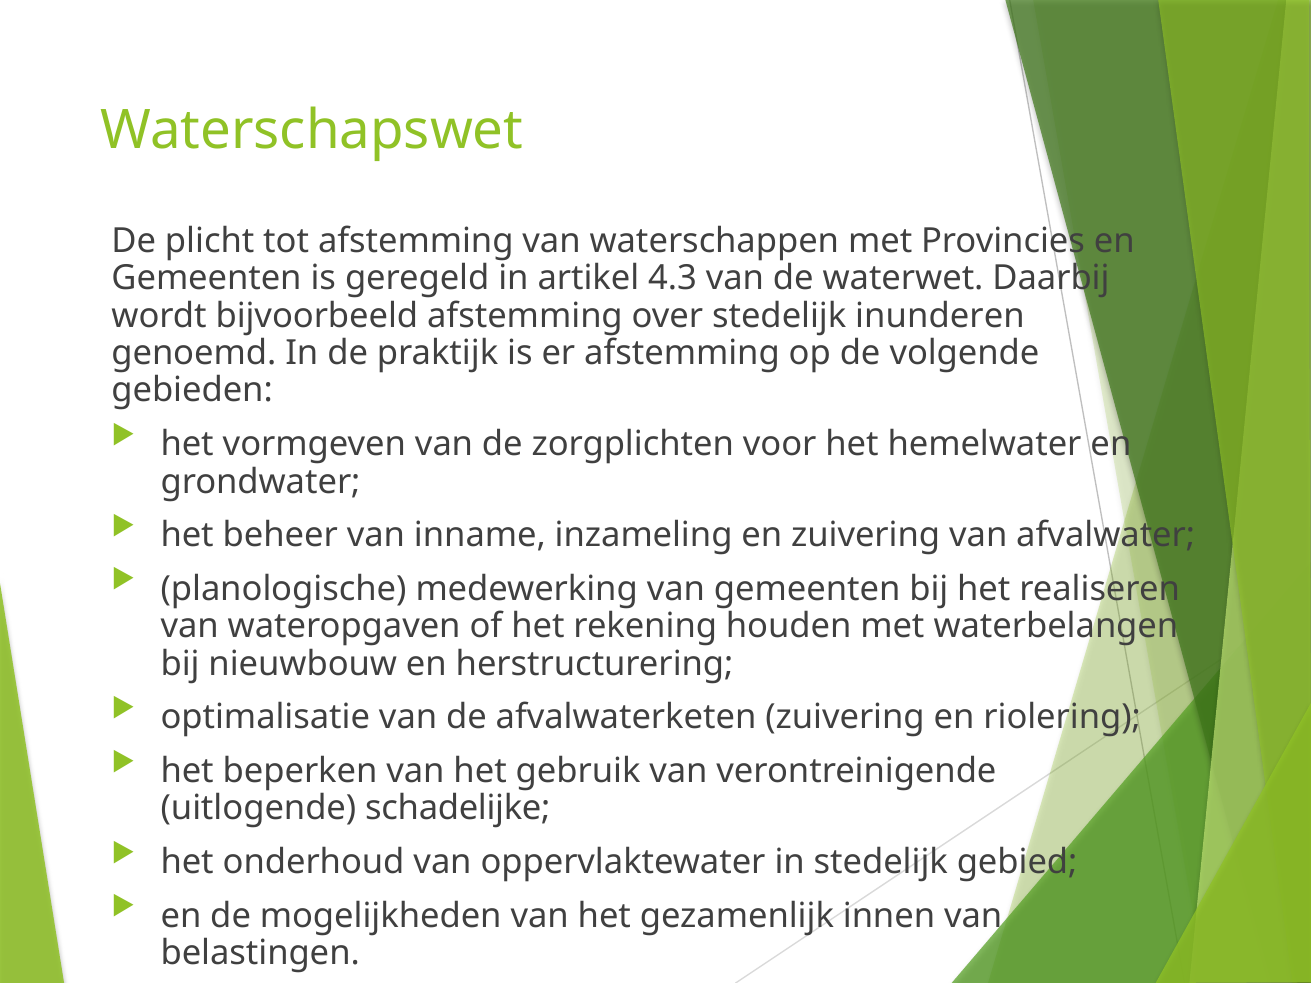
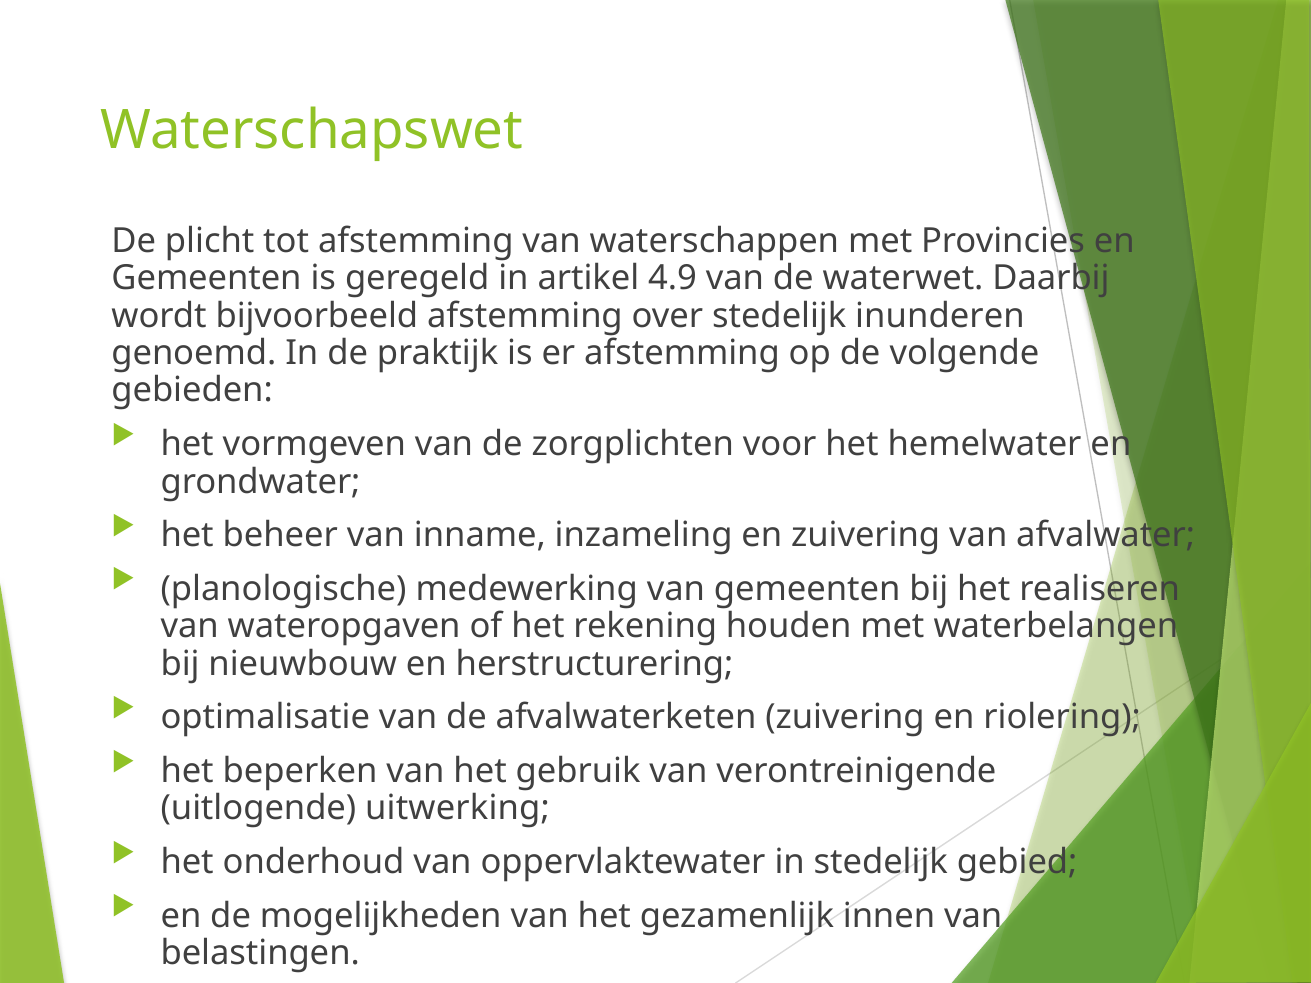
4.3: 4.3 -> 4.9 (673, 279)
schadelijke: schadelijke -> uitwerking (458, 809)
